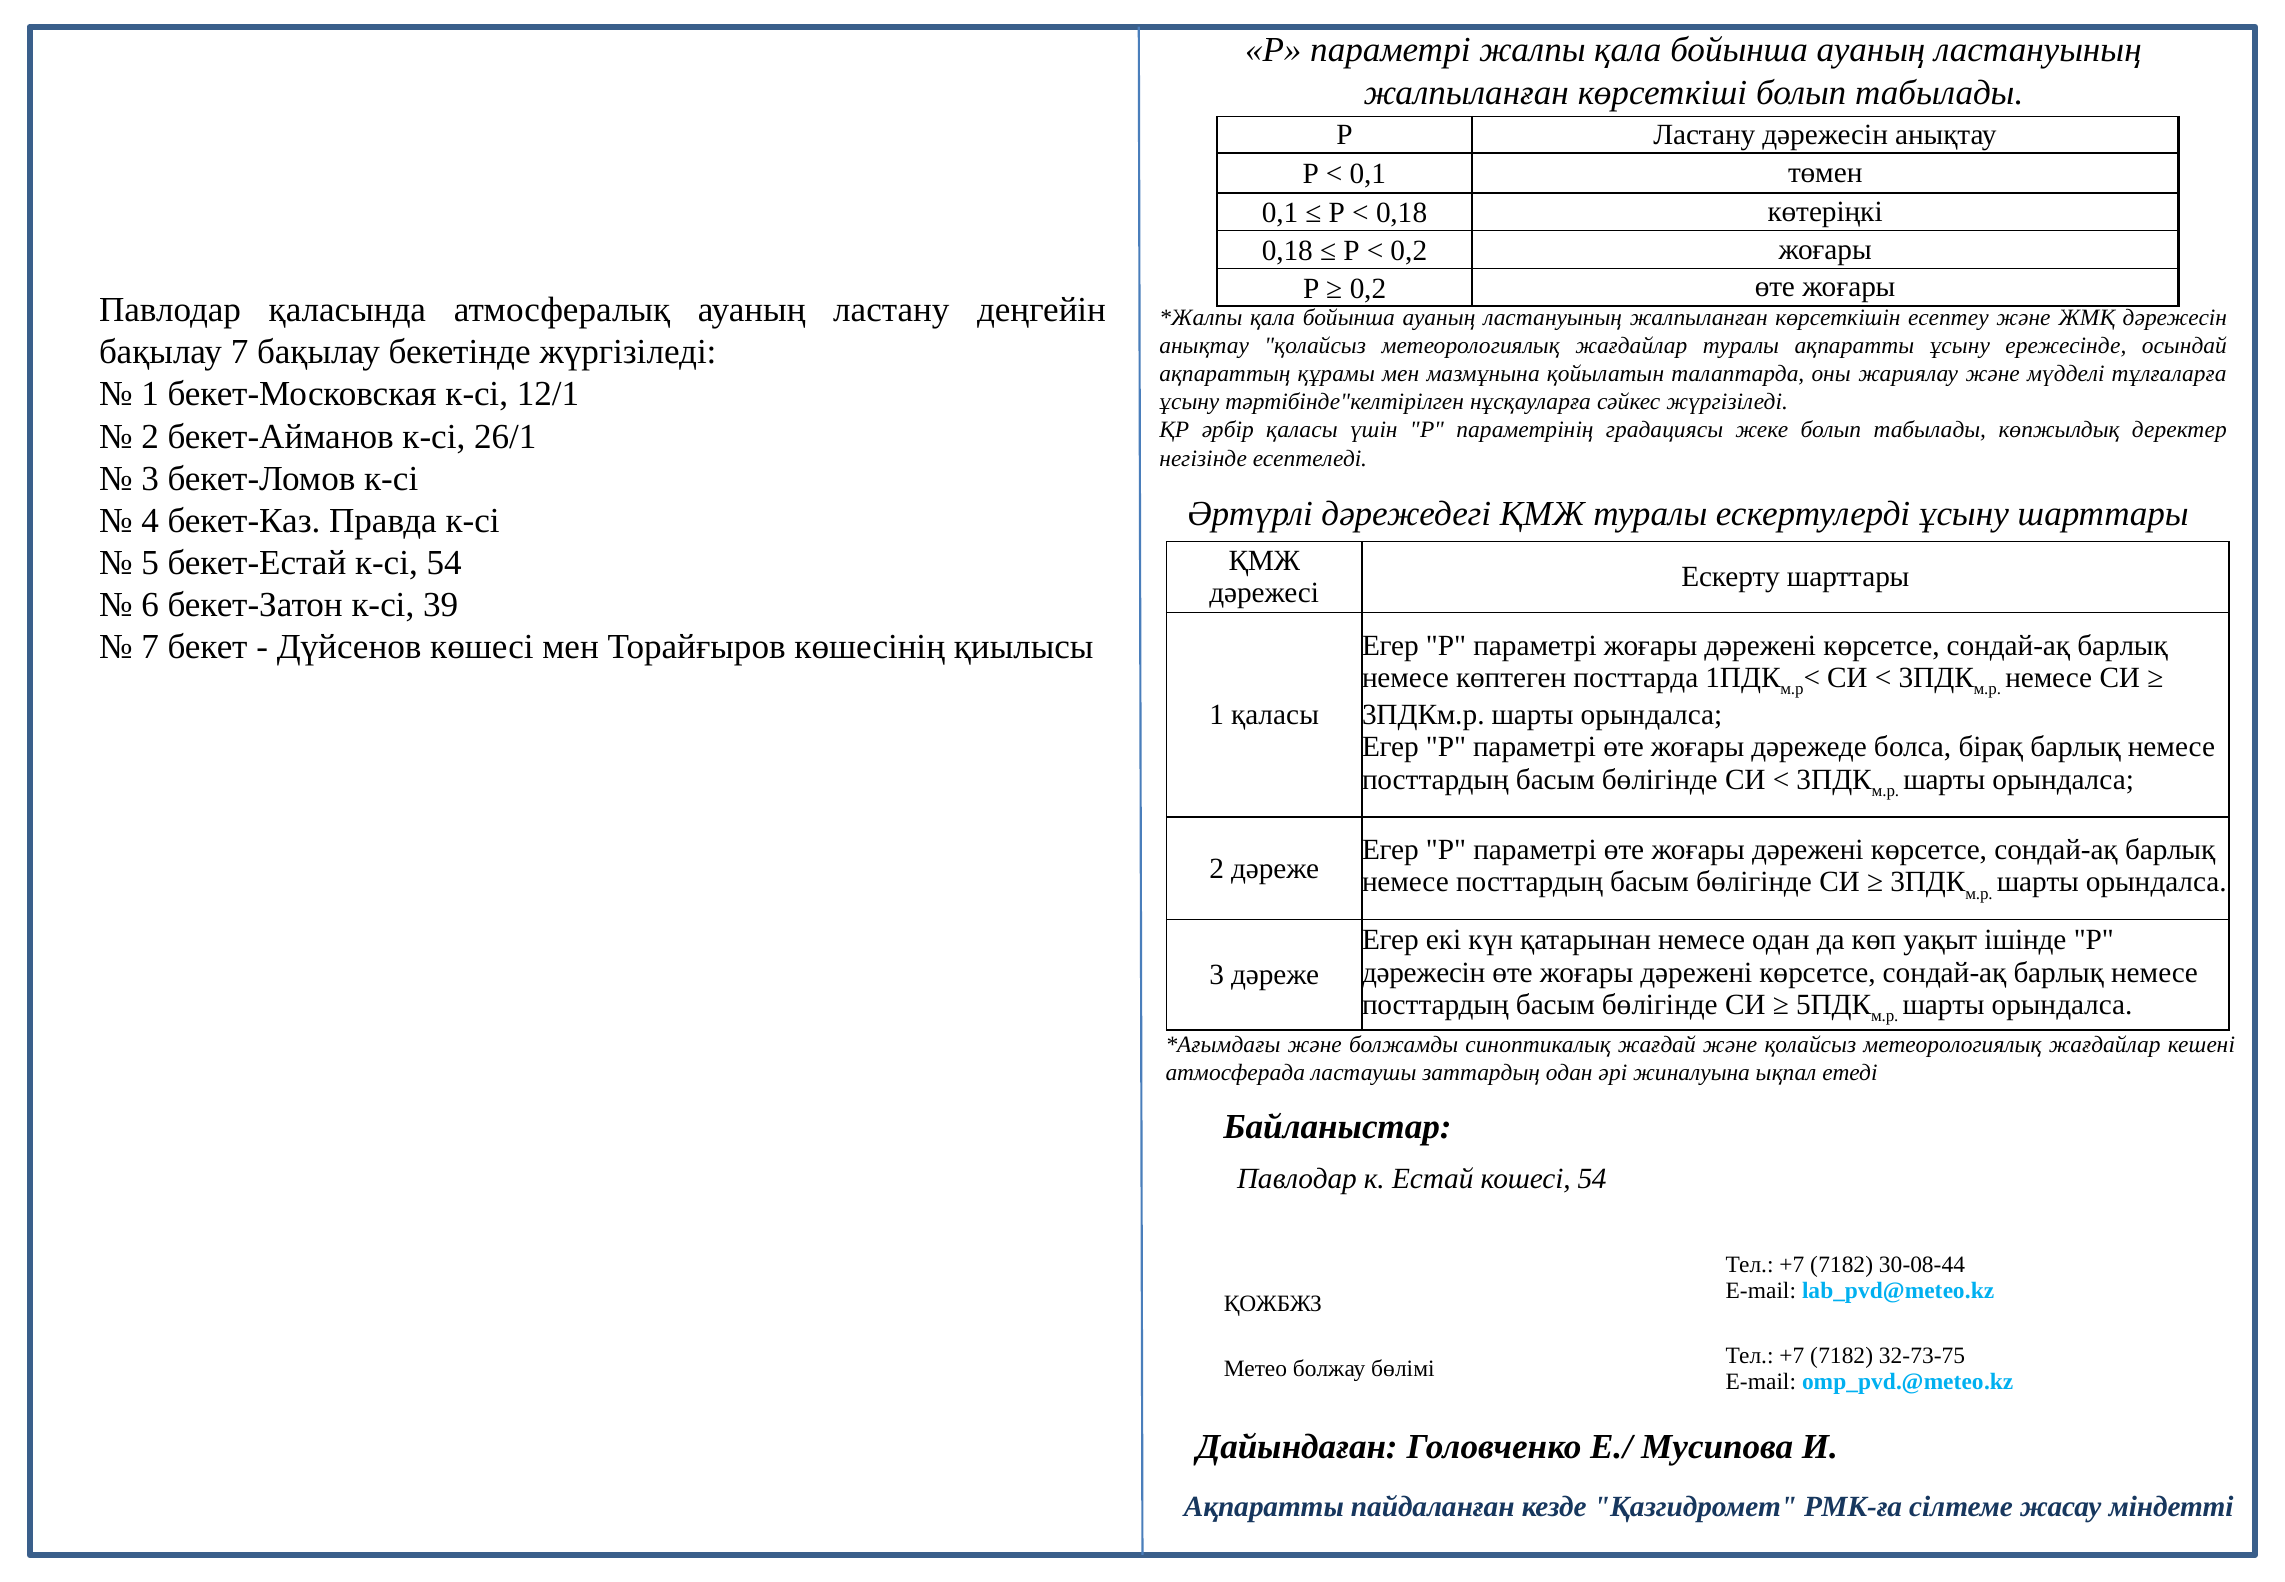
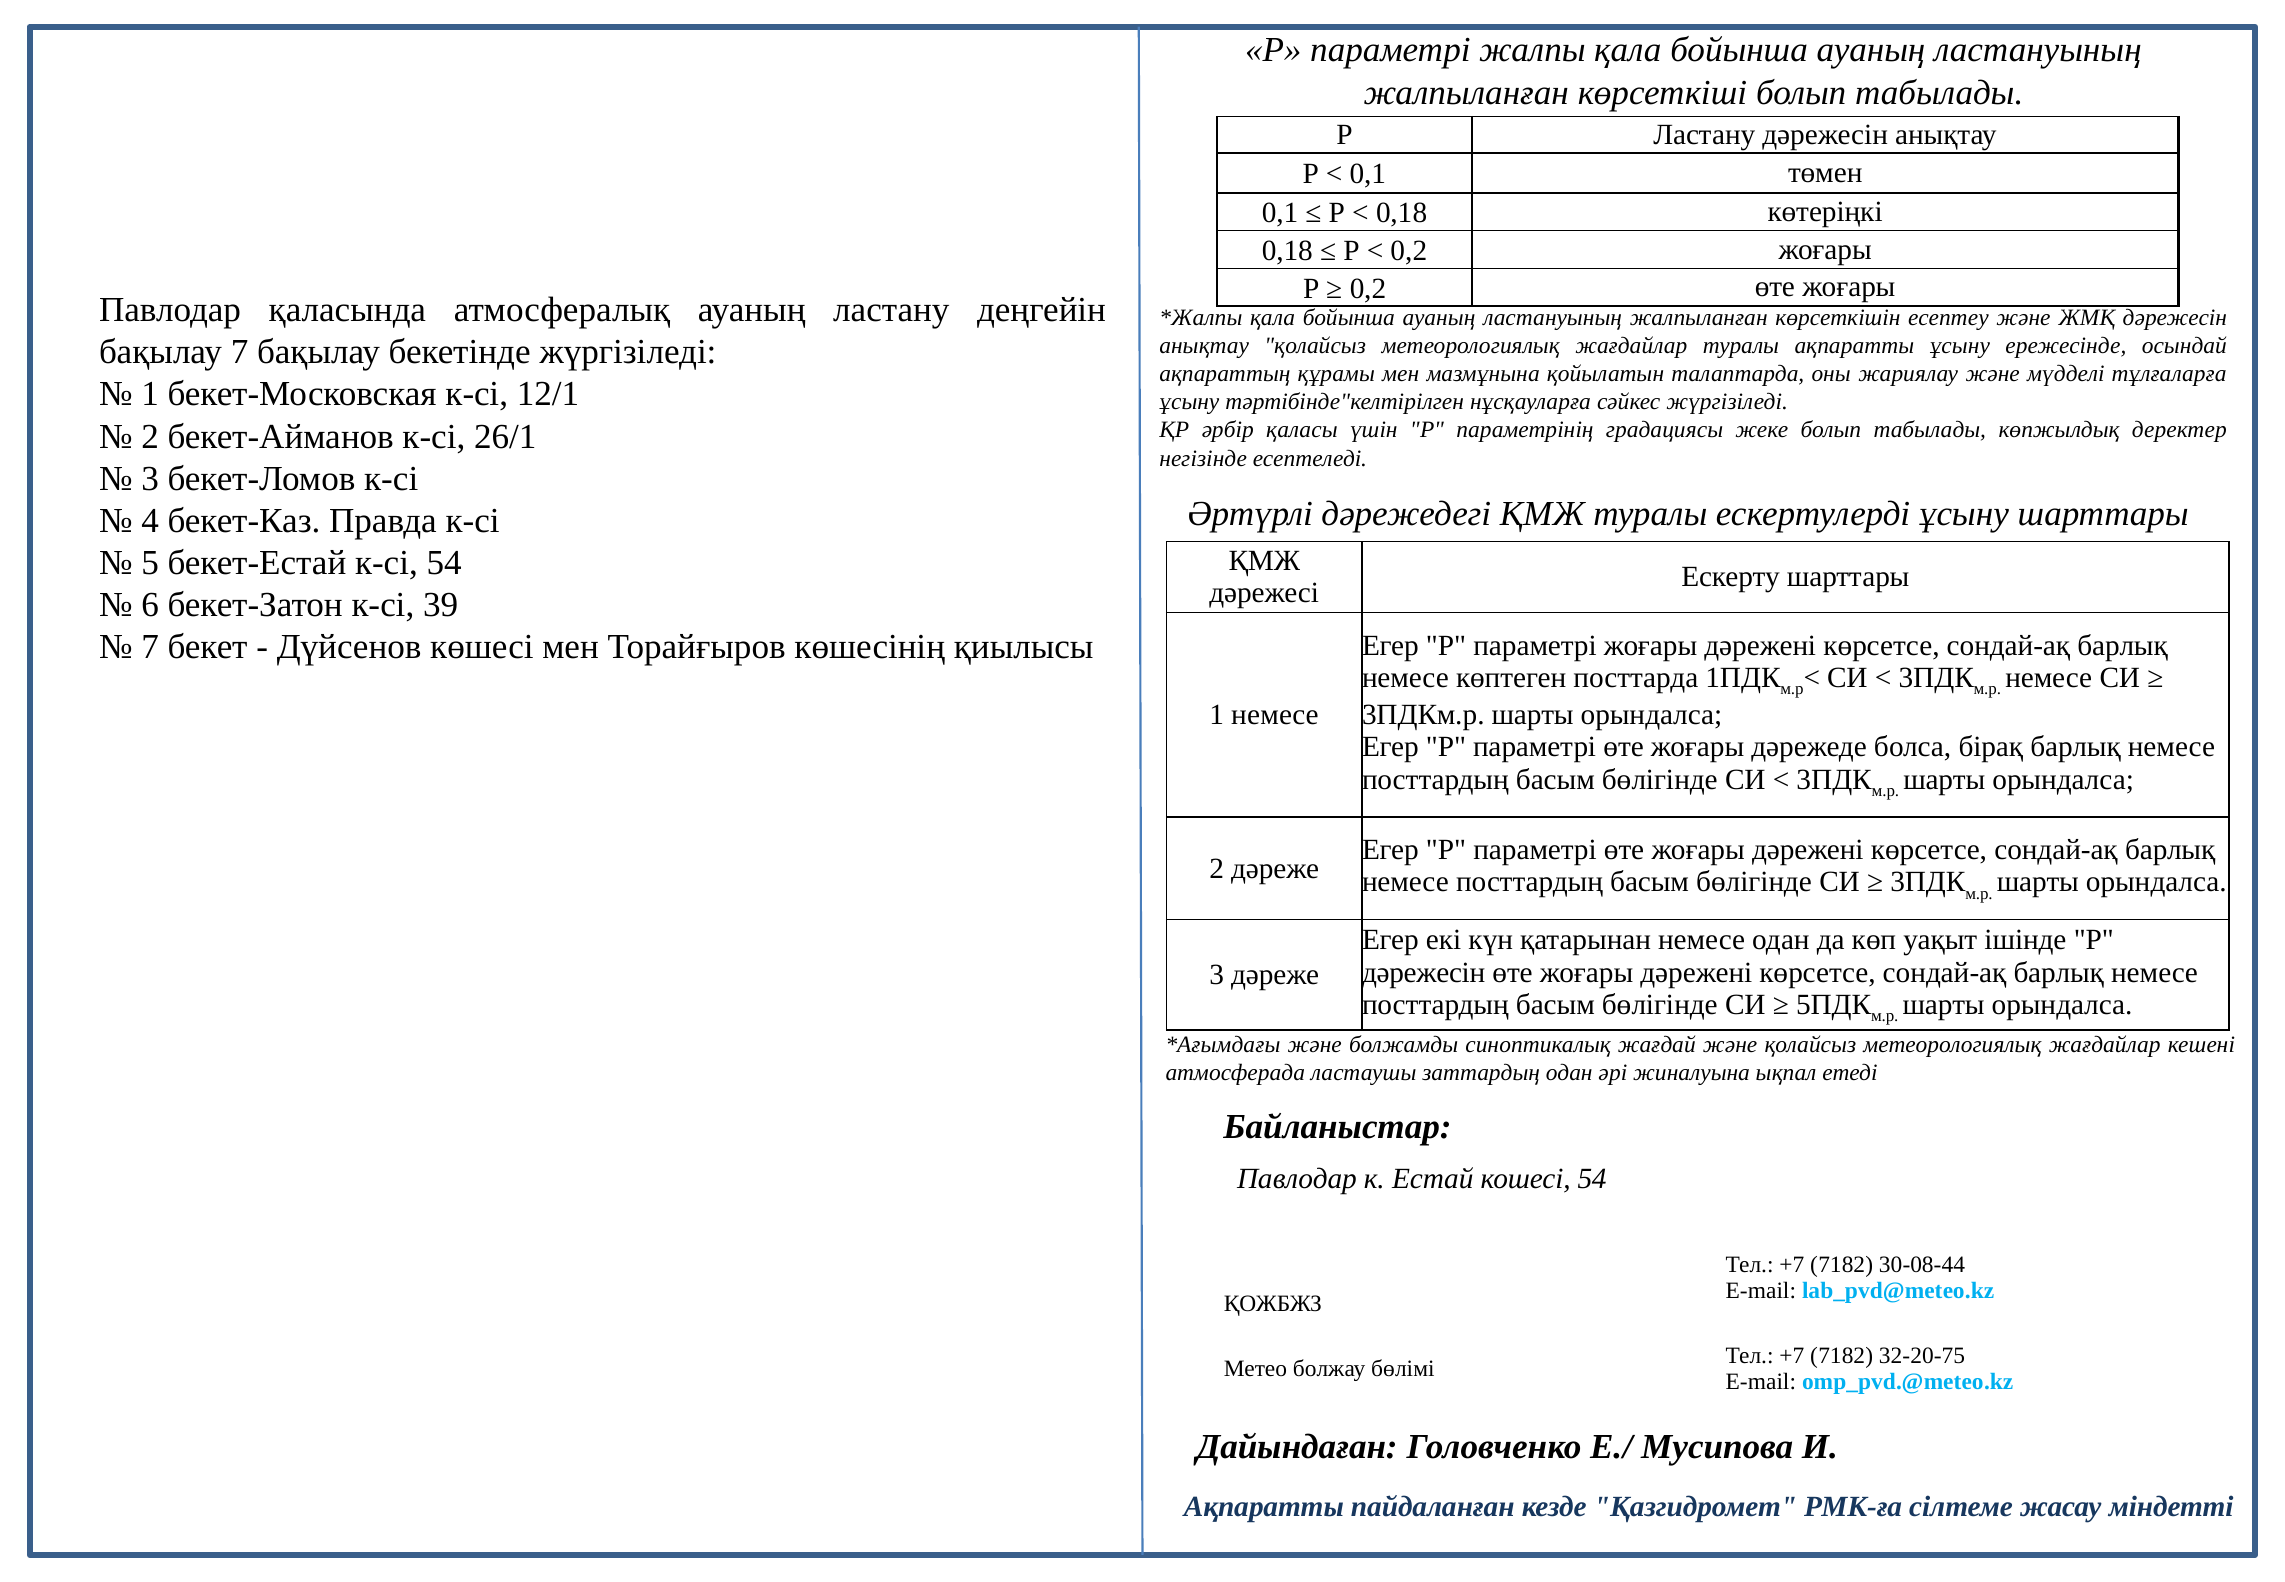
1 қаласы: қаласы -> немесе (1275, 715)
32-73-75: 32-73-75 -> 32-20-75 (1922, 1356)
